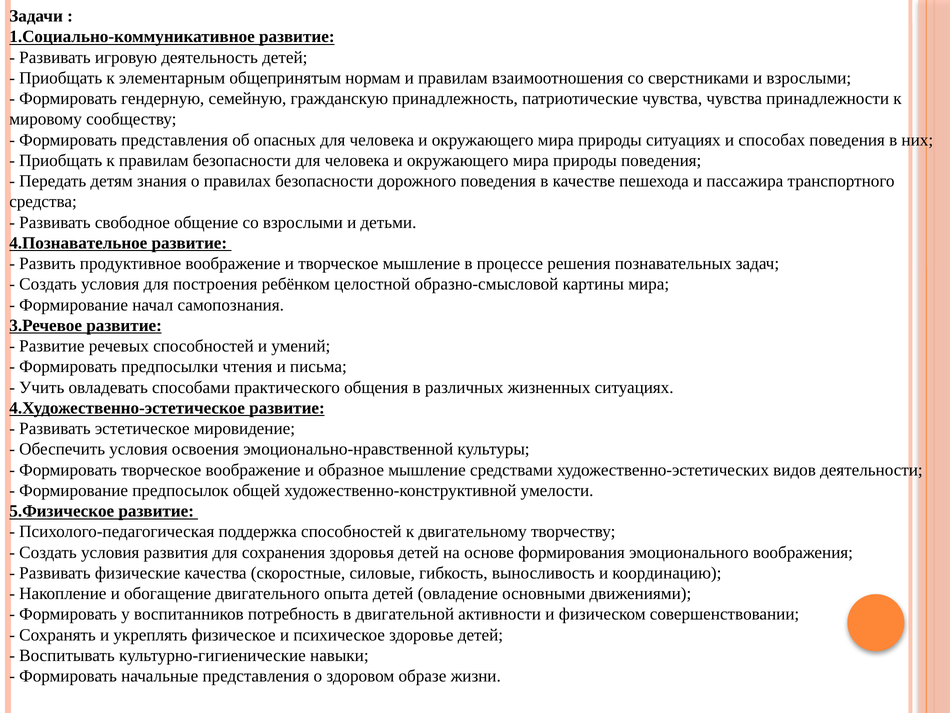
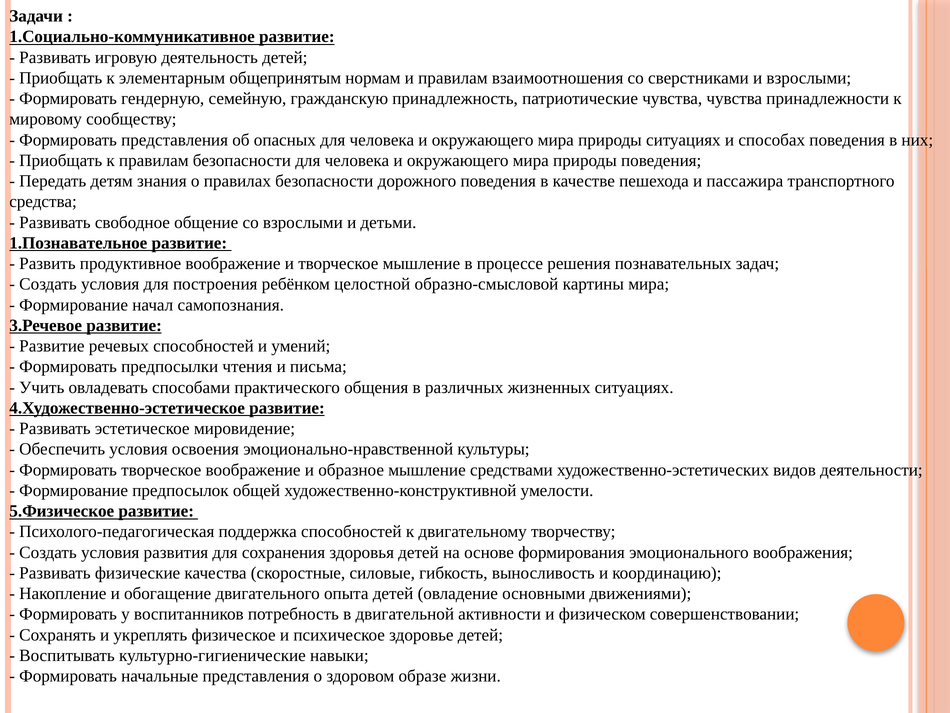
4.Познавательное: 4.Познавательное -> 1.Познавательное (78, 243)
